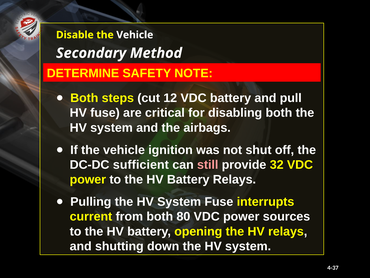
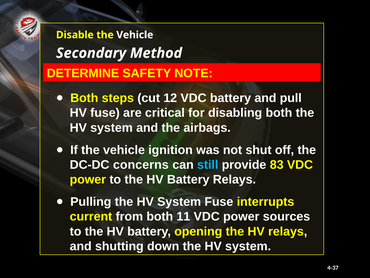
sufficient: sufficient -> concerns (141, 164)
still colour: pink -> light blue (208, 164)
32: 32 -> 83 (277, 164)
80: 80 -> 11 (183, 216)
